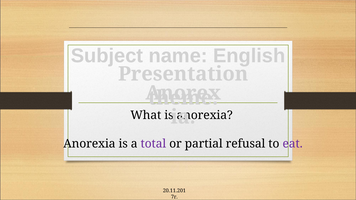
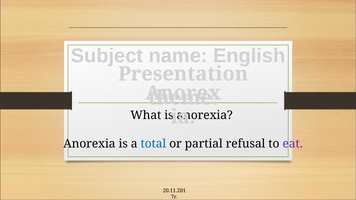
total colour: purple -> blue (153, 144)
